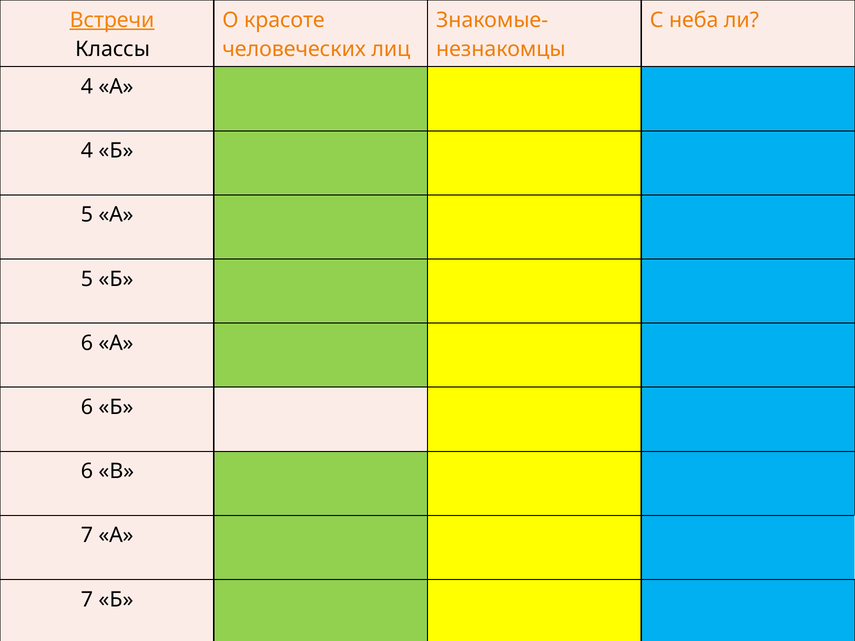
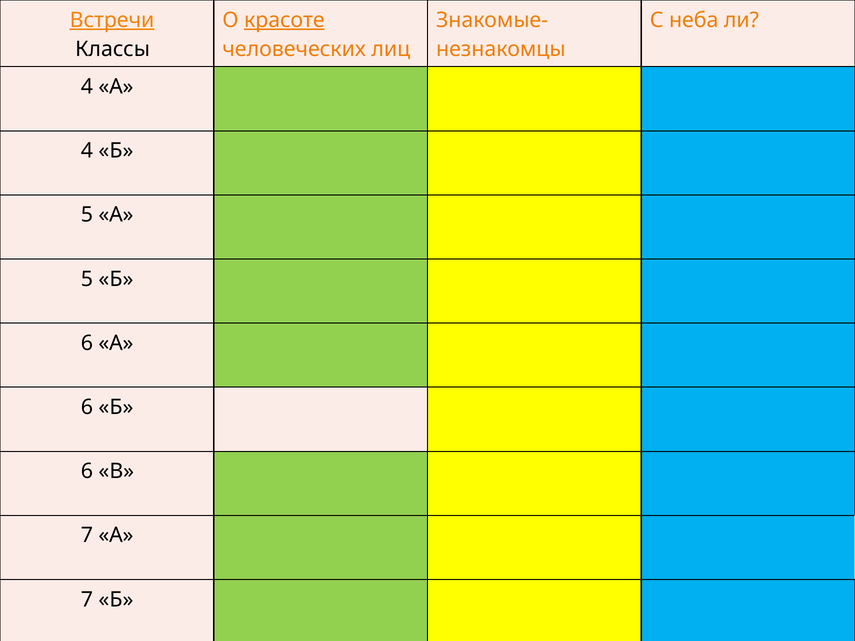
красоте underline: none -> present (284, 20)
